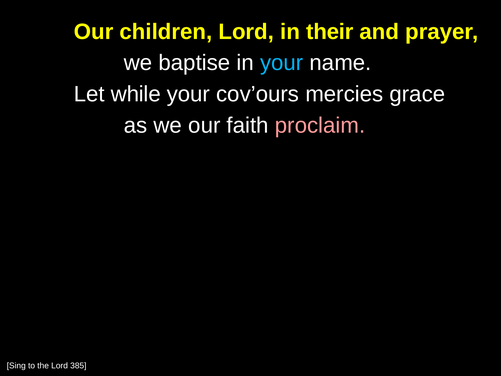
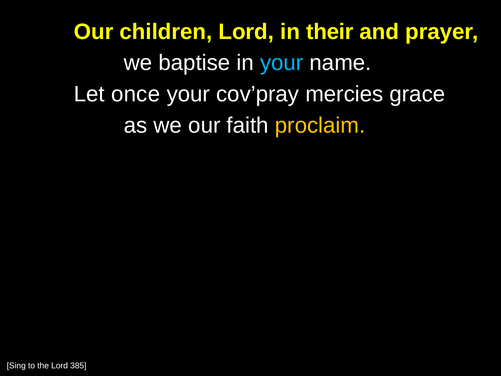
while: while -> once (136, 94)
cov’ours: cov’ours -> cov’pray (258, 94)
proclaim colour: pink -> yellow (320, 125)
